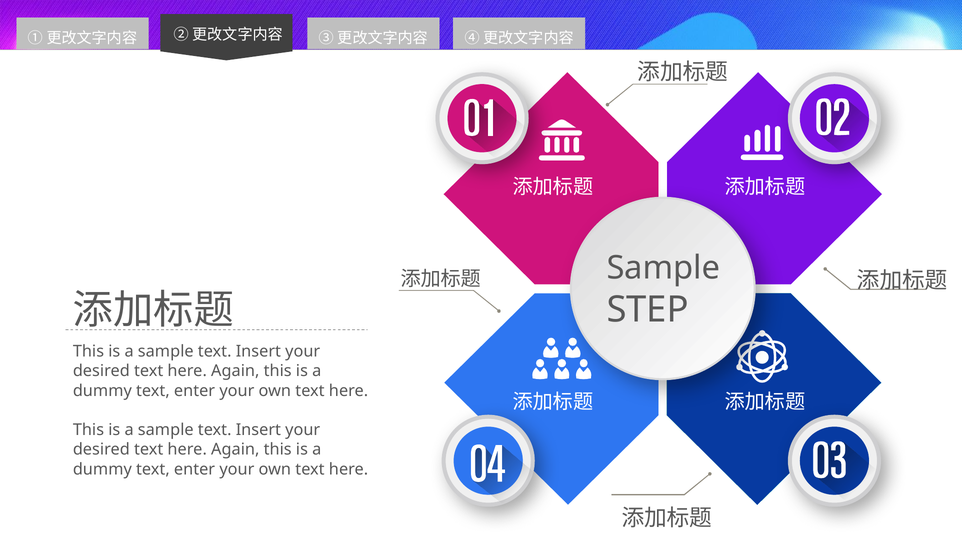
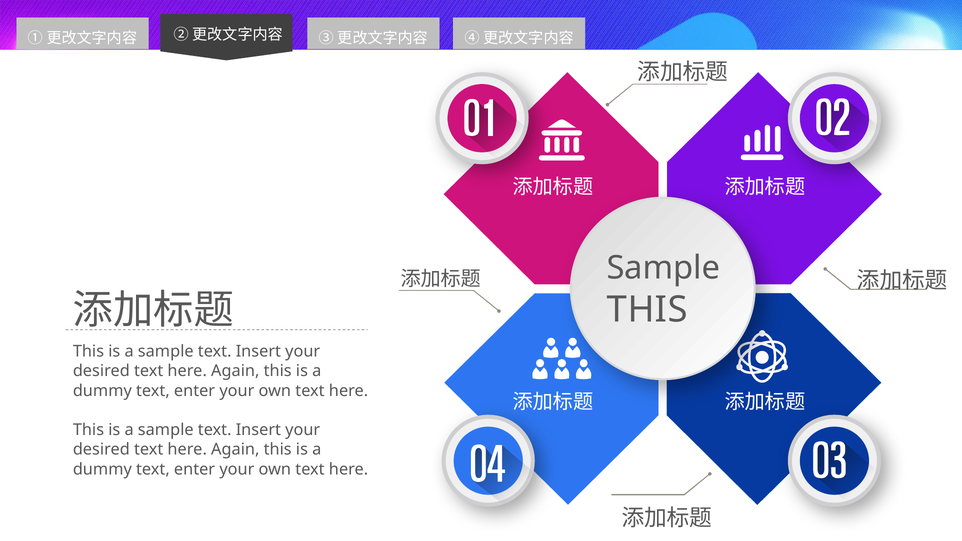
STEP: STEP -> THIS (647, 310)
